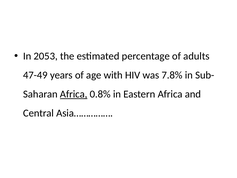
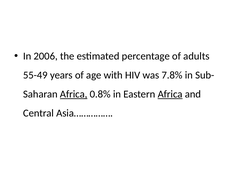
2053: 2053 -> 2006 (46, 56)
47-49: 47-49 -> 55-49 (35, 75)
Africa underline: none -> present (170, 94)
